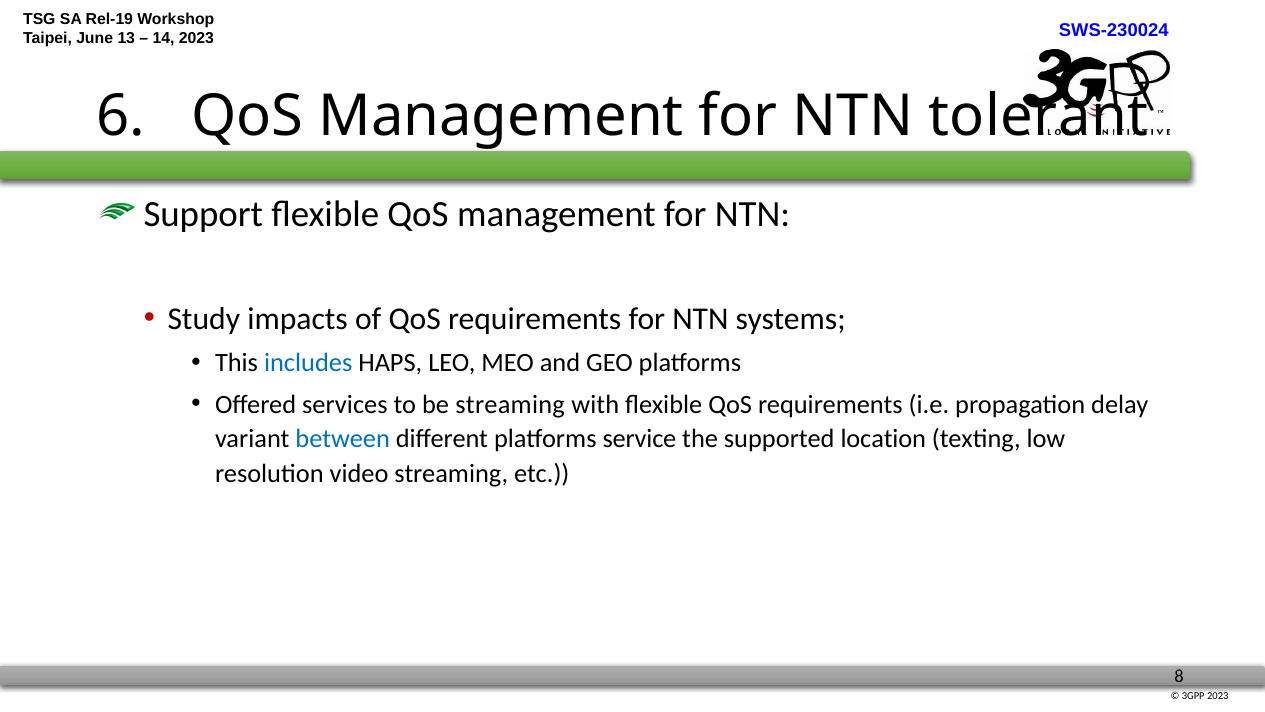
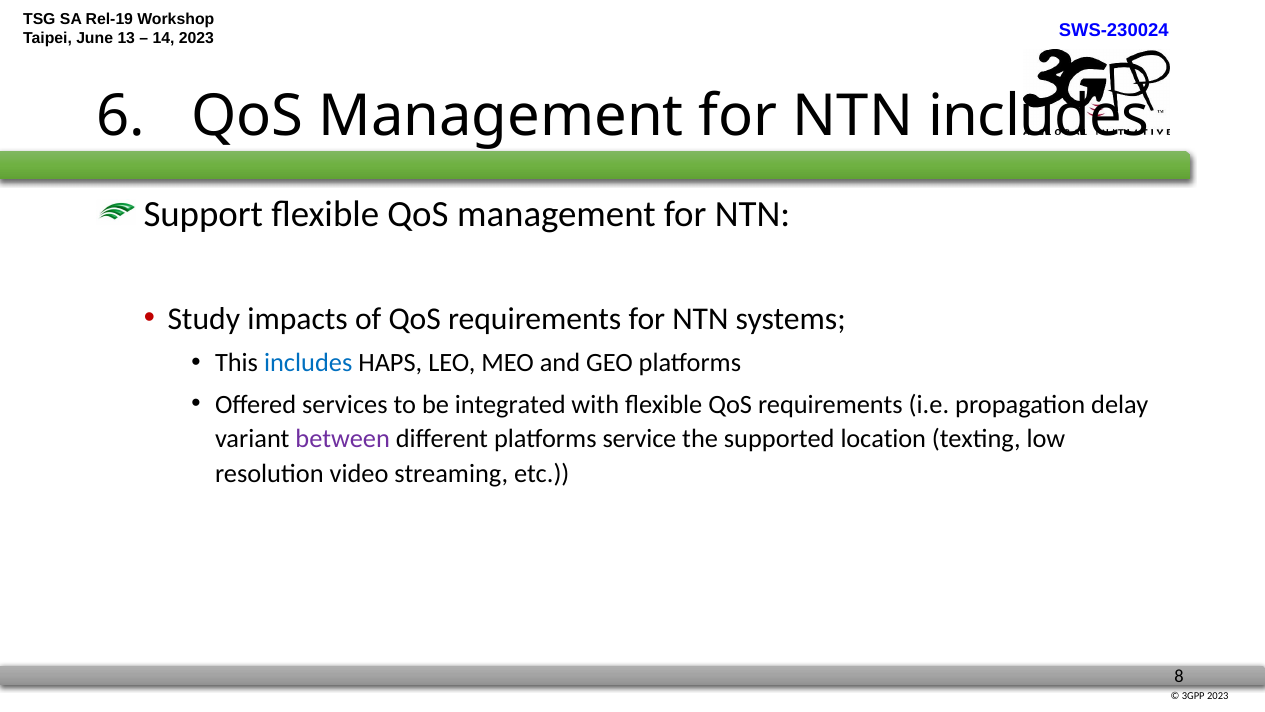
NTN tolerant: tolerant -> includes (1039, 116)
be streaming: streaming -> integrated (510, 404)
between colour: blue -> purple (343, 439)
